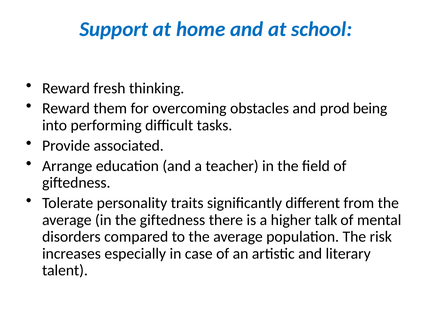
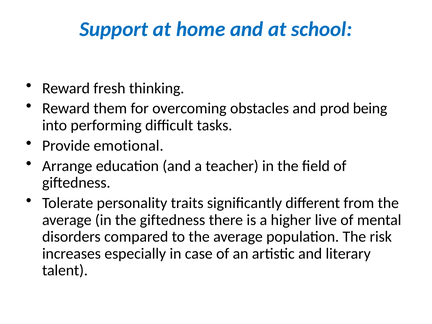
associated: associated -> emotional (129, 146)
talk: talk -> live (326, 220)
